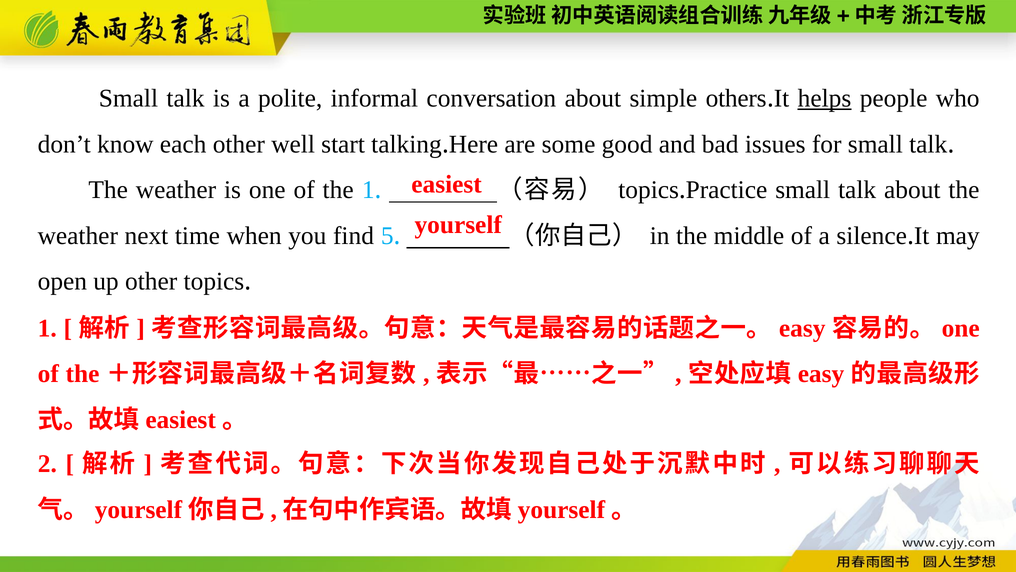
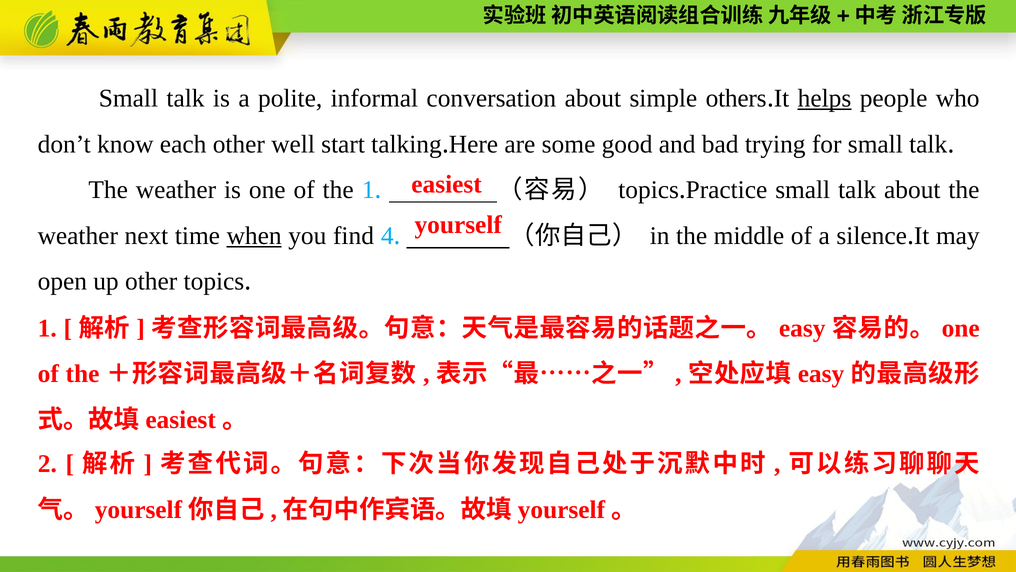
issues: issues -> trying (775, 144)
when underline: none -> present (254, 235)
5: 5 -> 4 (387, 235)
